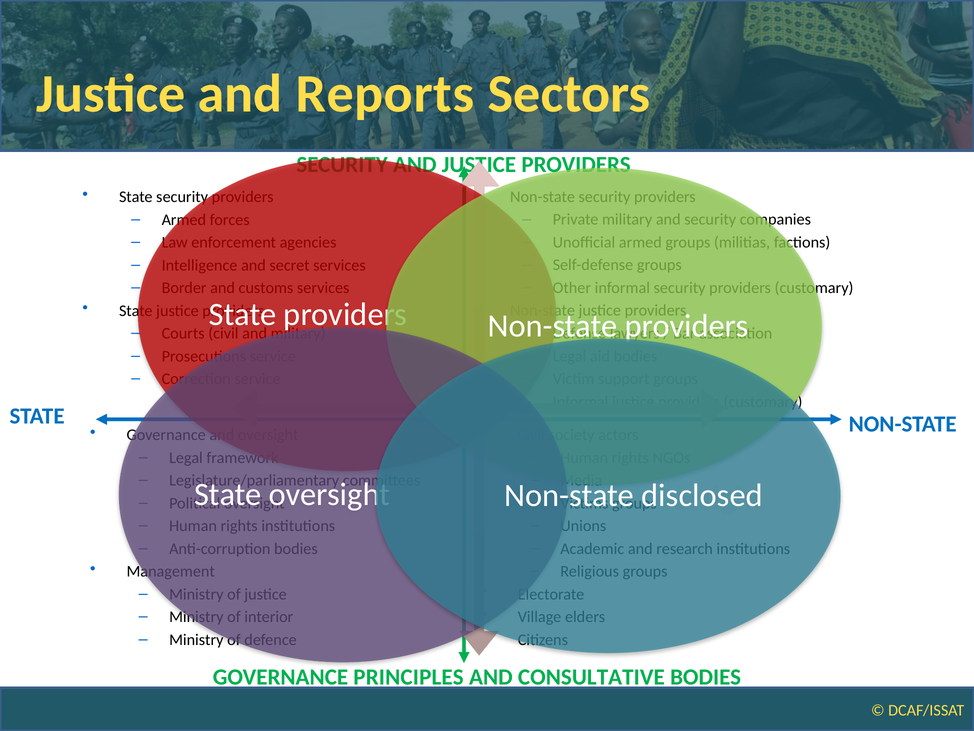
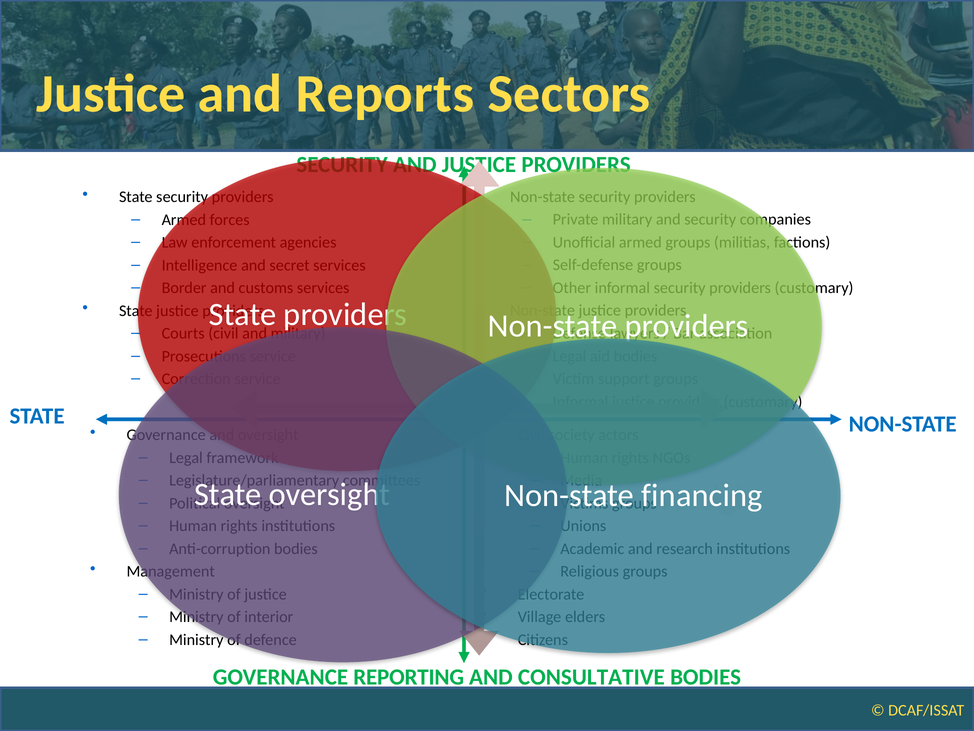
disclosed: disclosed -> financing (702, 495)
PRINCIPLES: PRINCIPLES -> REPORTING (409, 677)
